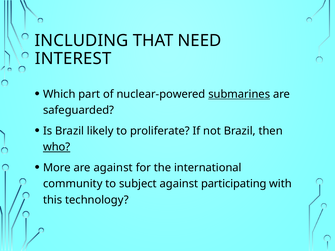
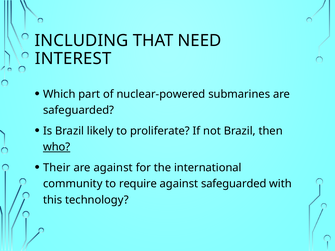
submarines underline: present -> none (239, 94)
More: More -> Their (57, 168)
subject: subject -> require (138, 184)
against participating: participating -> safeguarded (234, 184)
